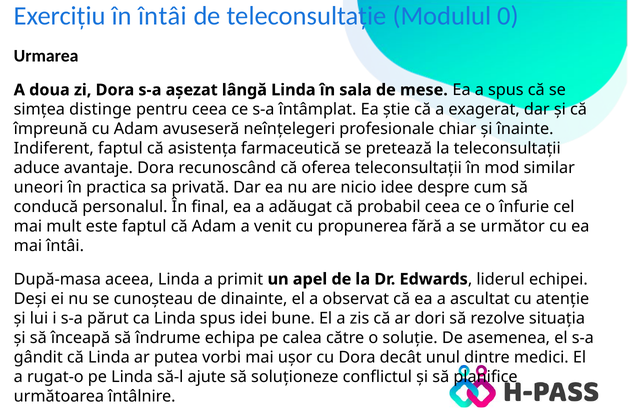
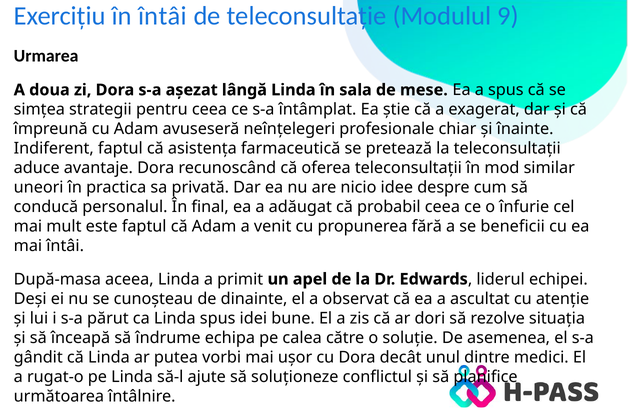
0: 0 -> 9 (508, 16)
distinge: distinge -> strategii (100, 109)
următor: următor -> beneficii (513, 226)
